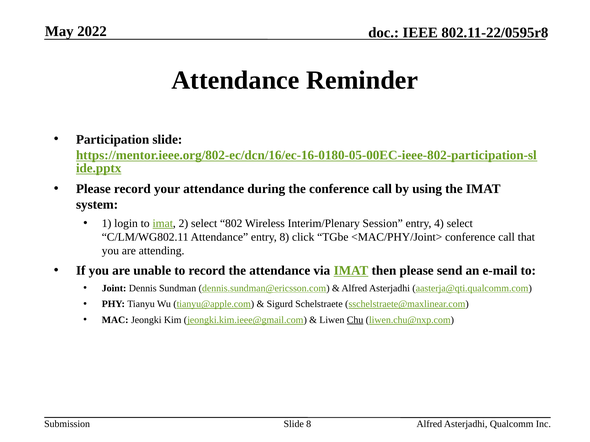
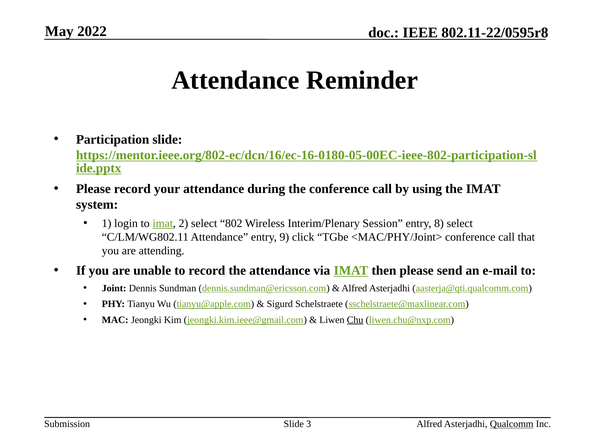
4: 4 -> 8 (439, 224)
entry 8: 8 -> 9 (284, 237)
Slide 8: 8 -> 3 (309, 424)
Qualcomm underline: none -> present (512, 424)
